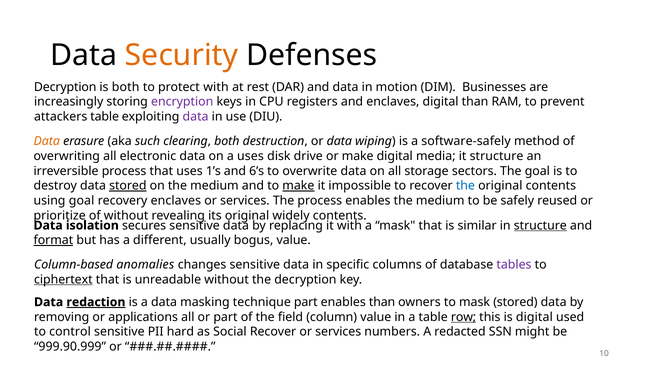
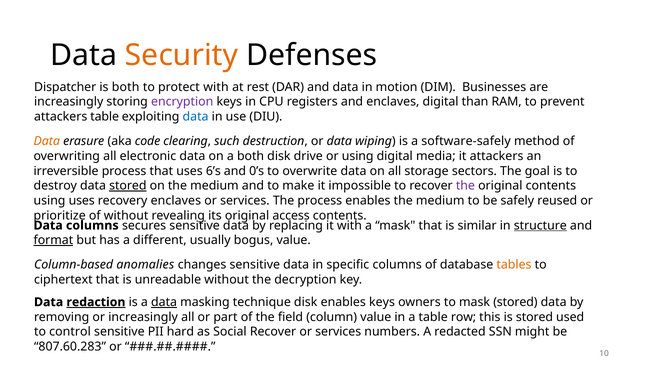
Decryption: Decryption -> Dispatcher (65, 87)
data colour: purple -> blue (196, 117)
such: such -> code (148, 141)
clearing both: both -> such (227, 141)
a uses: uses -> both (251, 156)
or make: make -> using (358, 156)
it structure: structure -> attackers (497, 156)
1’s: 1’s -> 6’s (213, 171)
6’s: 6’s -> 0’s (257, 171)
make underline: present -> none (298, 186)
the colour: blue -> purple (465, 186)
using goal: goal -> uses (82, 200)
widely: widely -> access (291, 215)
Data isolation: isolation -> columns (92, 225)
tables colour: purple -> orange (514, 264)
ciphertext underline: present -> none (63, 279)
data underline: none -> present (164, 302)
technique part: part -> disk (306, 302)
enables than: than -> keys (382, 302)
or applications: applications -> increasingly (143, 317)
row underline: present -> none (464, 317)
is digital: digital -> stored (534, 317)
999.90.999: 999.90.999 -> 807.60.283 (70, 346)
